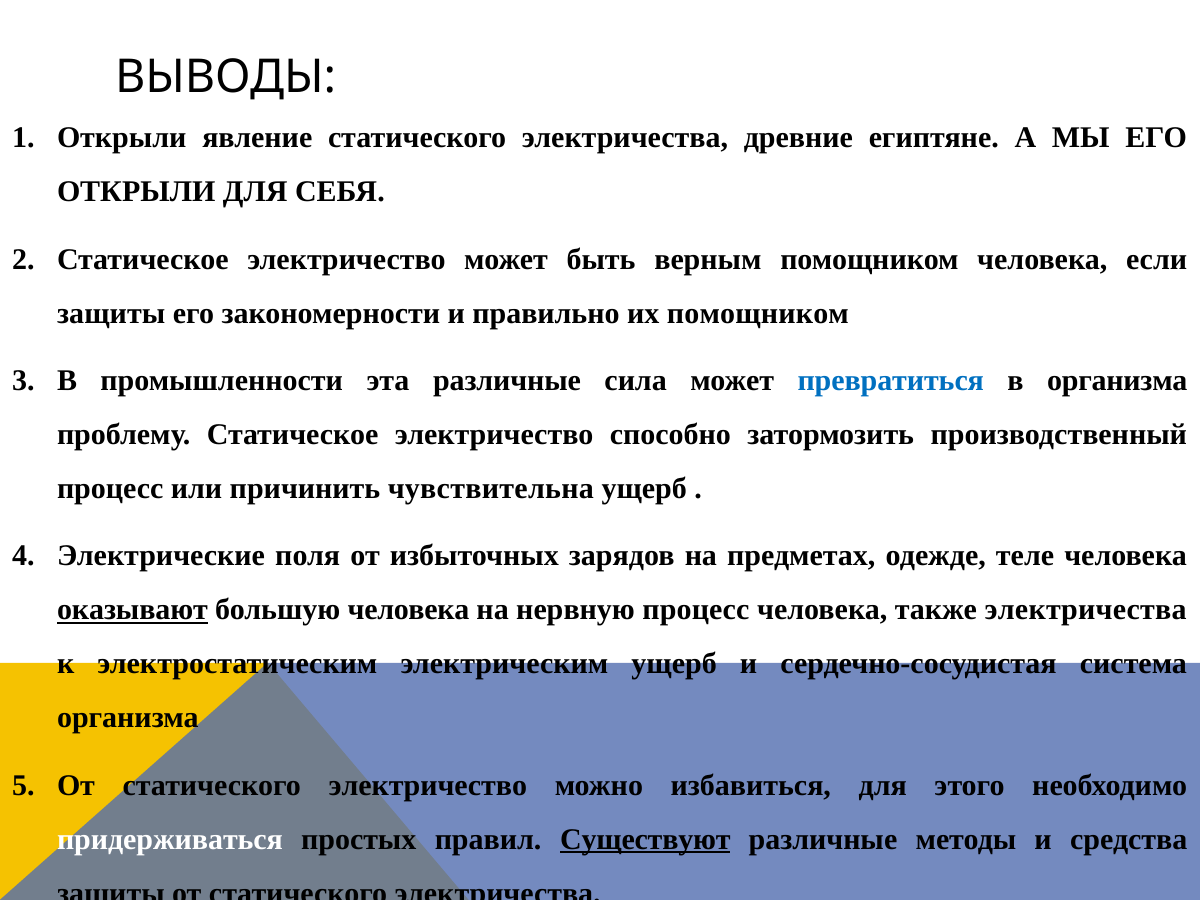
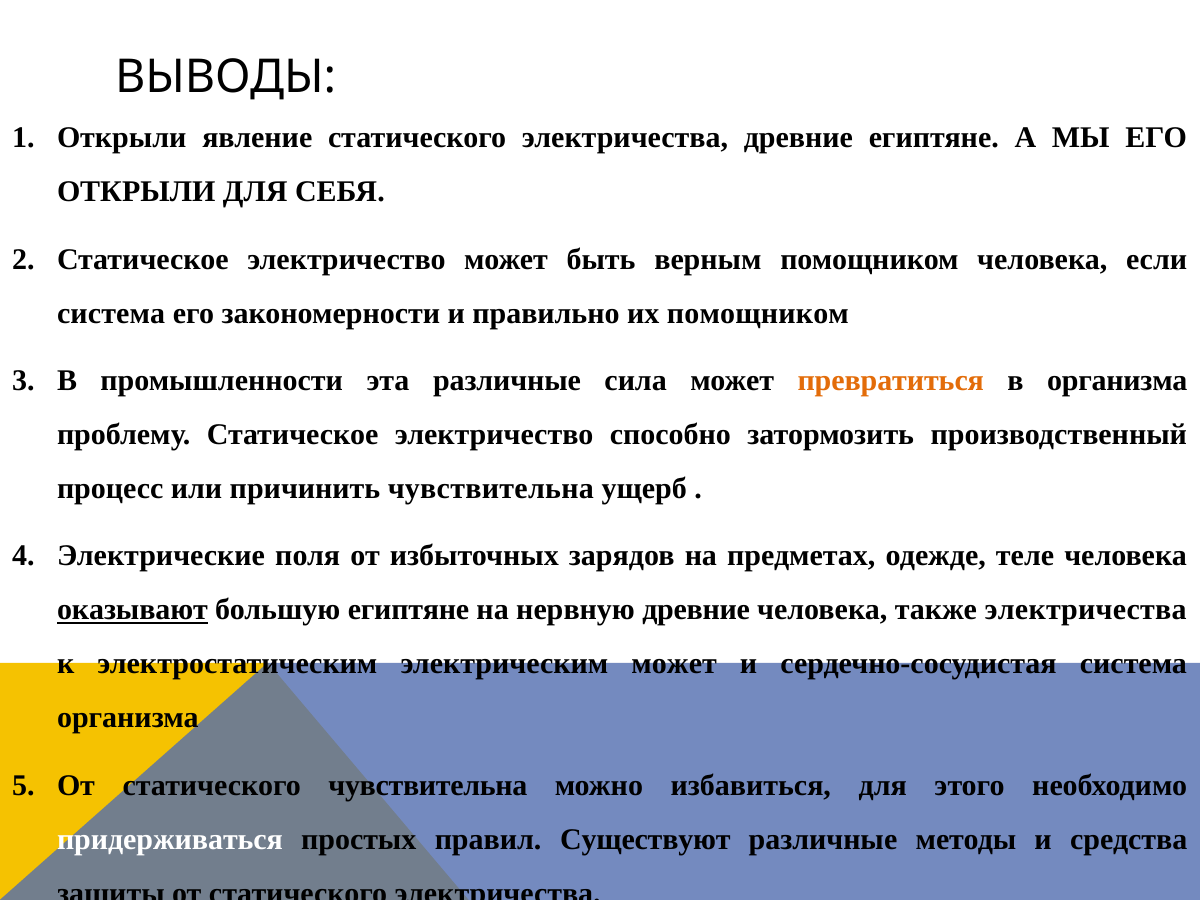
защиты: защиты -> система (111, 313)
превратиться colour: blue -> orange (891, 380)
большую человека: человека -> египтяне (408, 610)
нервную процесс: процесс -> древние (696, 610)
электрическим ущерб: ущерб -> может (674, 664)
статического электричество: электричество -> чувствительна (428, 785)
Существуют underline: present -> none (645, 839)
